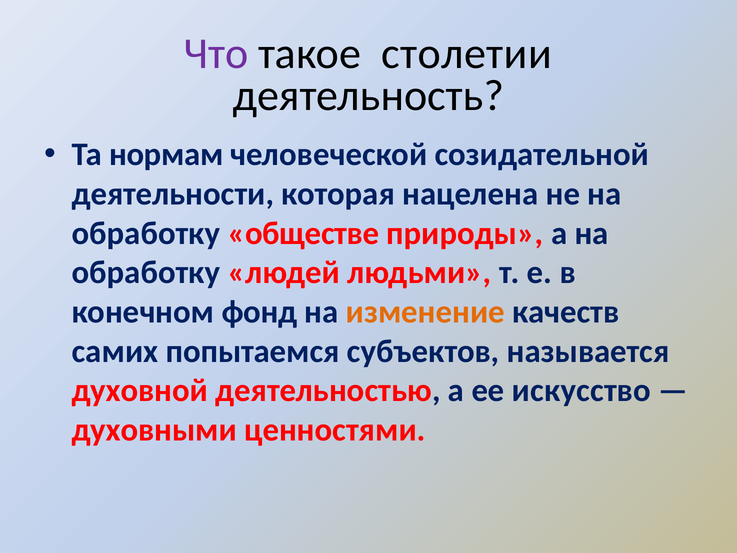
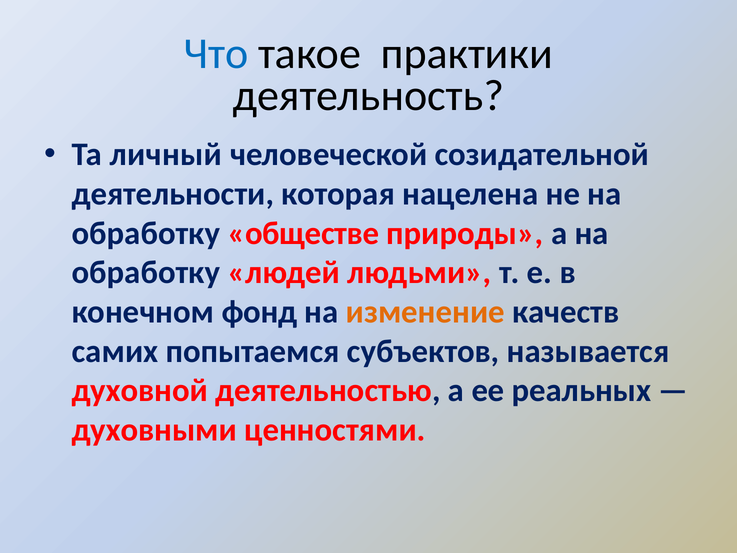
Что colour: purple -> blue (216, 54)
столетии: столетии -> практики (467, 54)
нормам: нормам -> личный (166, 155)
искусство: искусство -> реальных (582, 391)
